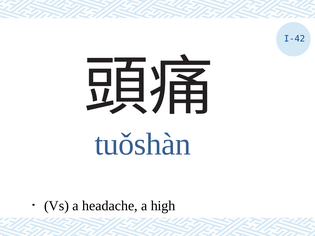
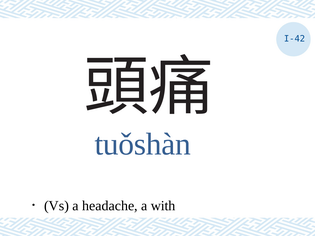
high: high -> with (163, 206)
